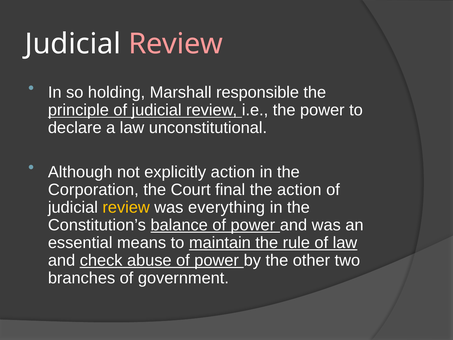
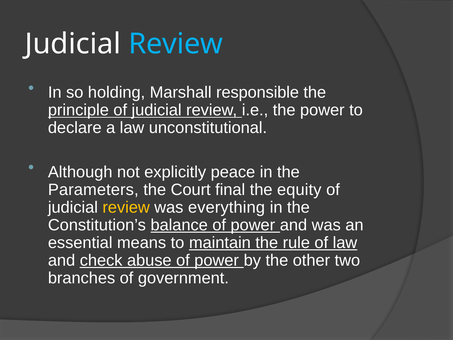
Review colour: pink -> light blue (176, 44)
explicitly action: action -> peace (233, 172)
Corporation: Corporation -> Parameters (93, 189)
the action: action -> equity (299, 189)
